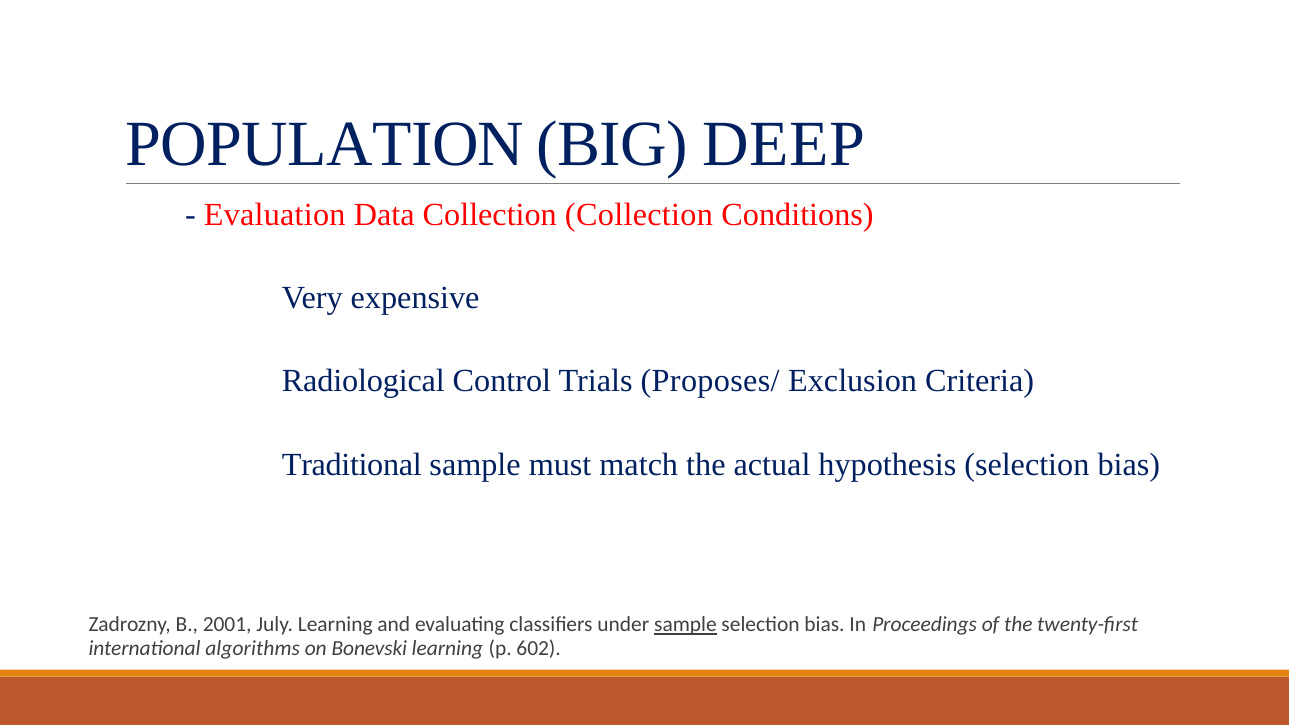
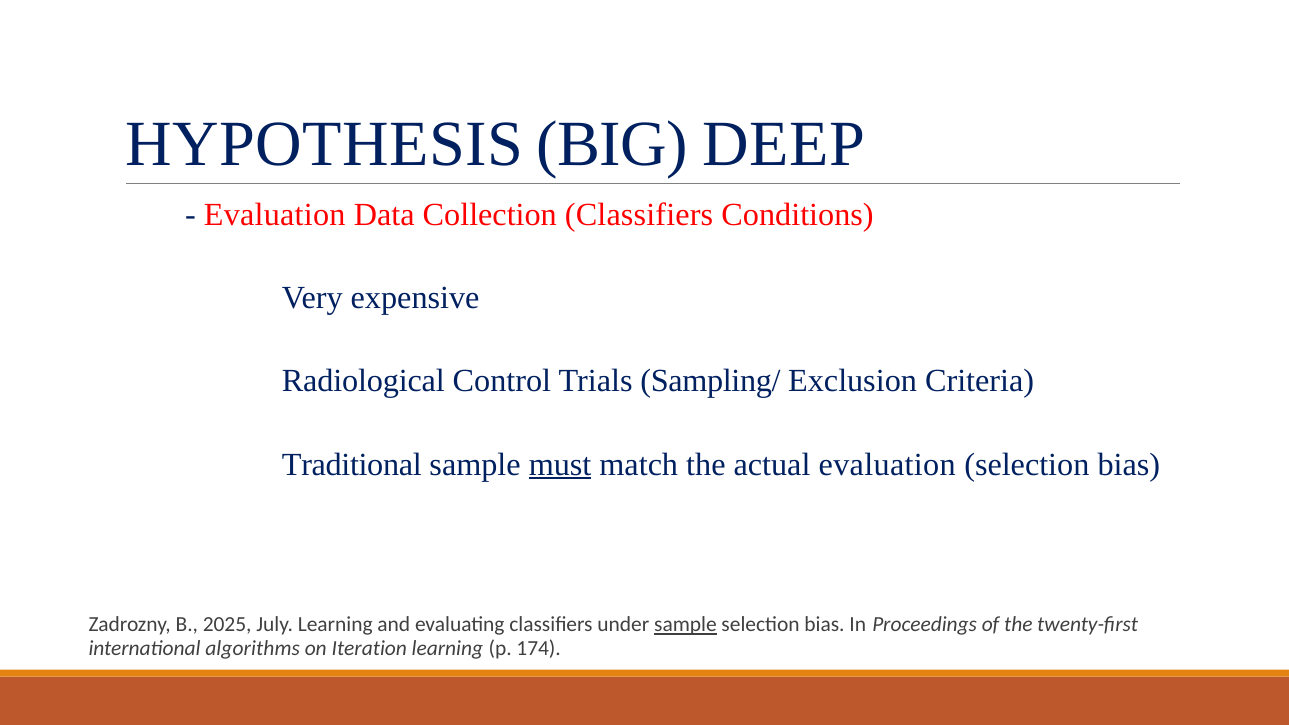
POPULATION: POPULATION -> HYPOTHESIS (325, 144)
Collection Collection: Collection -> Classifiers (639, 215)
Proposes/: Proposes/ -> Sampling/ (710, 381)
must underline: none -> present (560, 464)
actual hypothesis: hypothesis -> evaluation (887, 464)
2001: 2001 -> 2025 (227, 625)
Bonevski: Bonevski -> Iteration (369, 648)
602: 602 -> 174 (539, 648)
